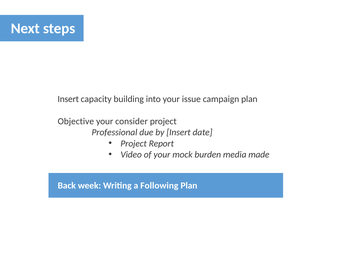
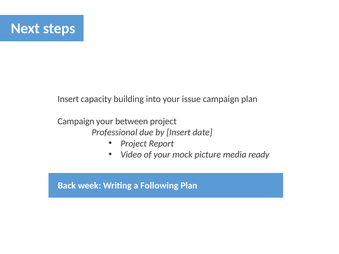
Objective: Objective -> Campaign (76, 121)
consider: consider -> between (132, 121)
burden: burden -> picture (208, 155)
made: made -> ready (259, 155)
